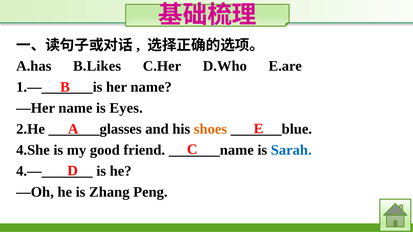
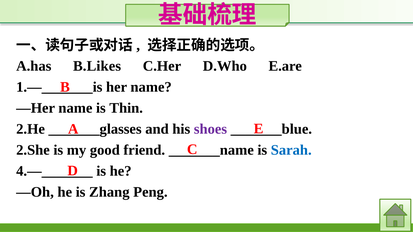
Eyes: Eyes -> Thin (126, 108)
shoes colour: orange -> purple (210, 129)
4.She: 4.She -> 2.She (33, 150)
